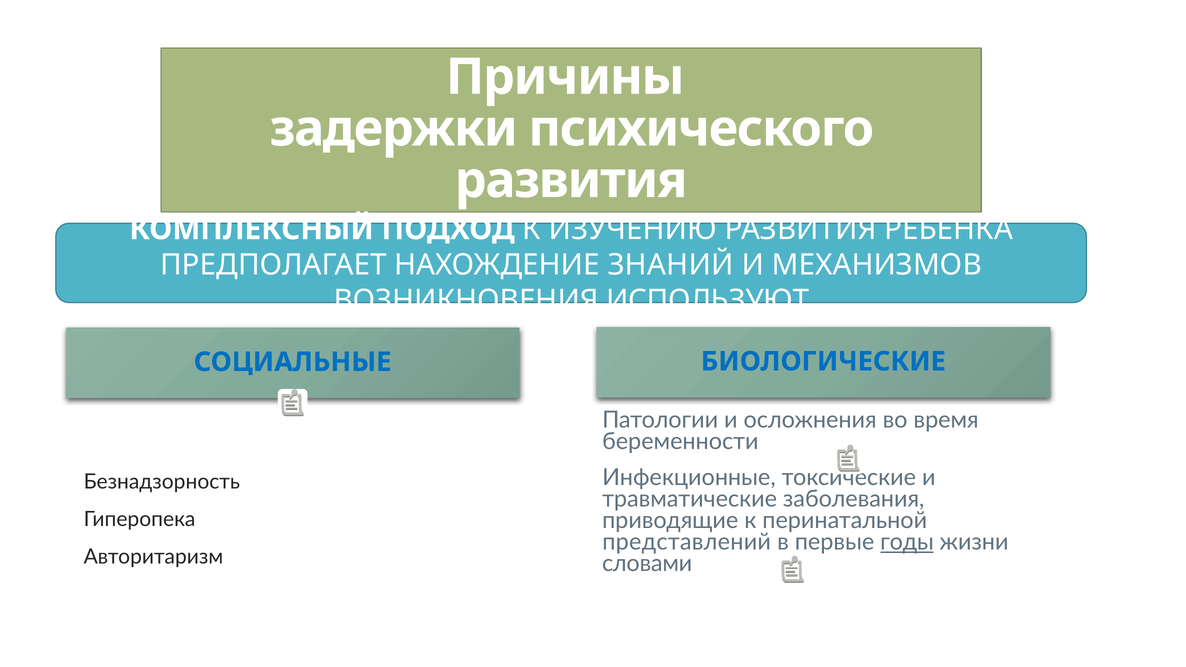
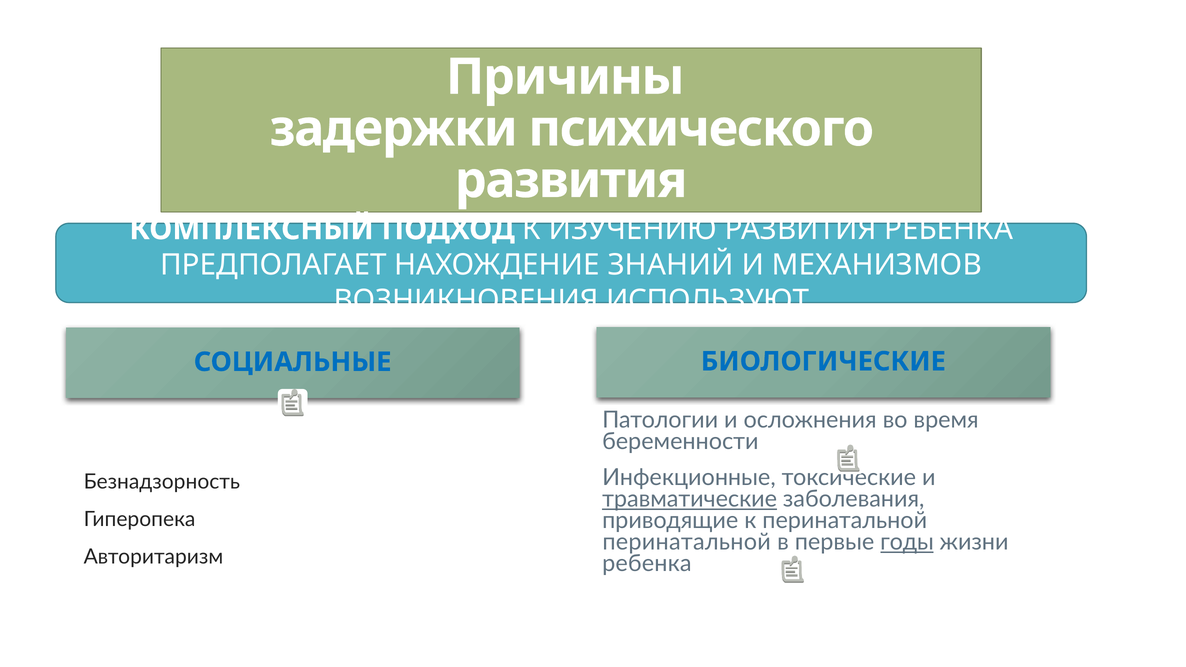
травматические underline: none -> present (690, 499)
представлений: представлений -> перинатальной (687, 542)
словами: словами -> ребенка (647, 564)
